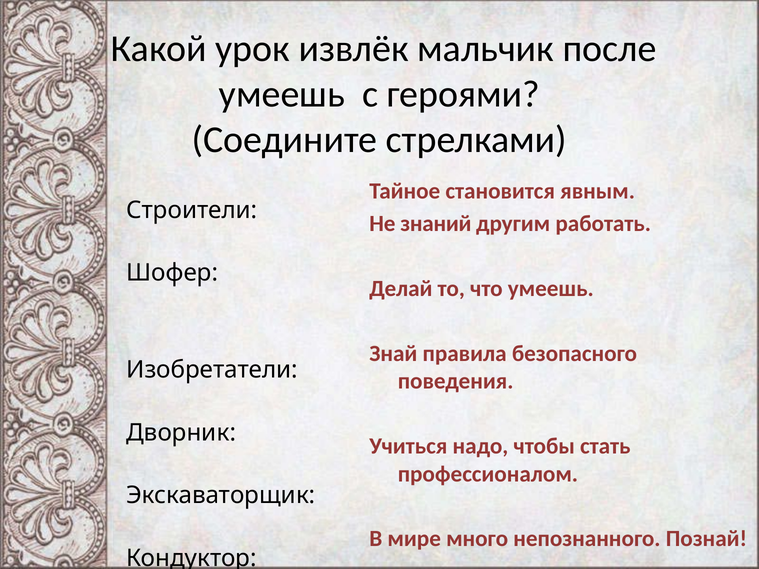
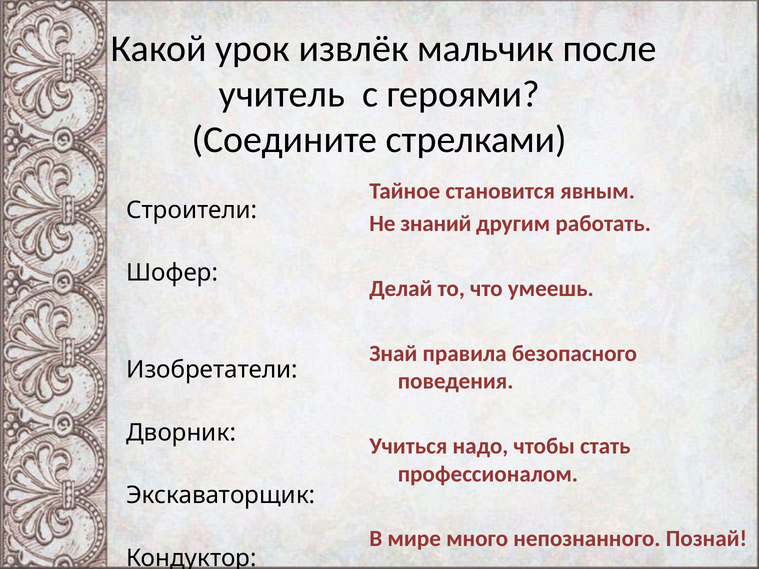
умеешь: умеешь -> учитель (282, 94)
